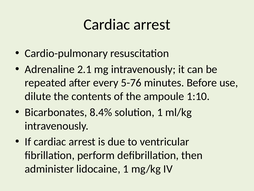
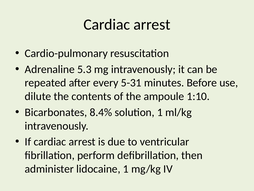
2.1: 2.1 -> 5.3 (84, 69)
5-76: 5-76 -> 5-31 (131, 83)
